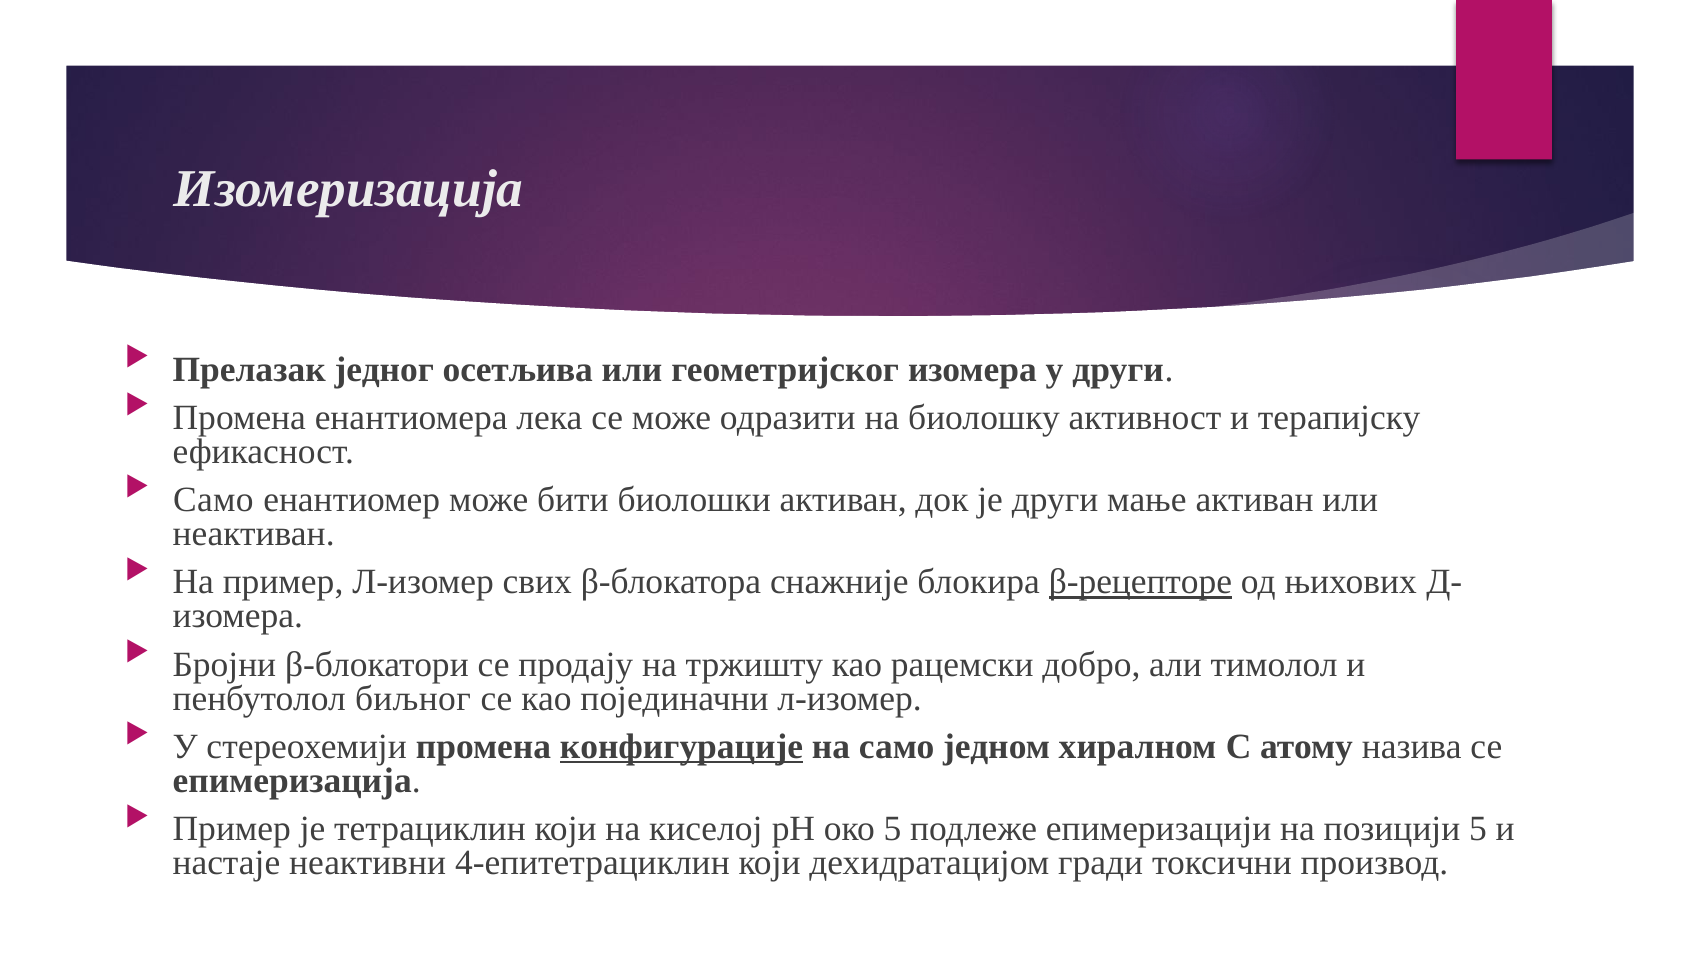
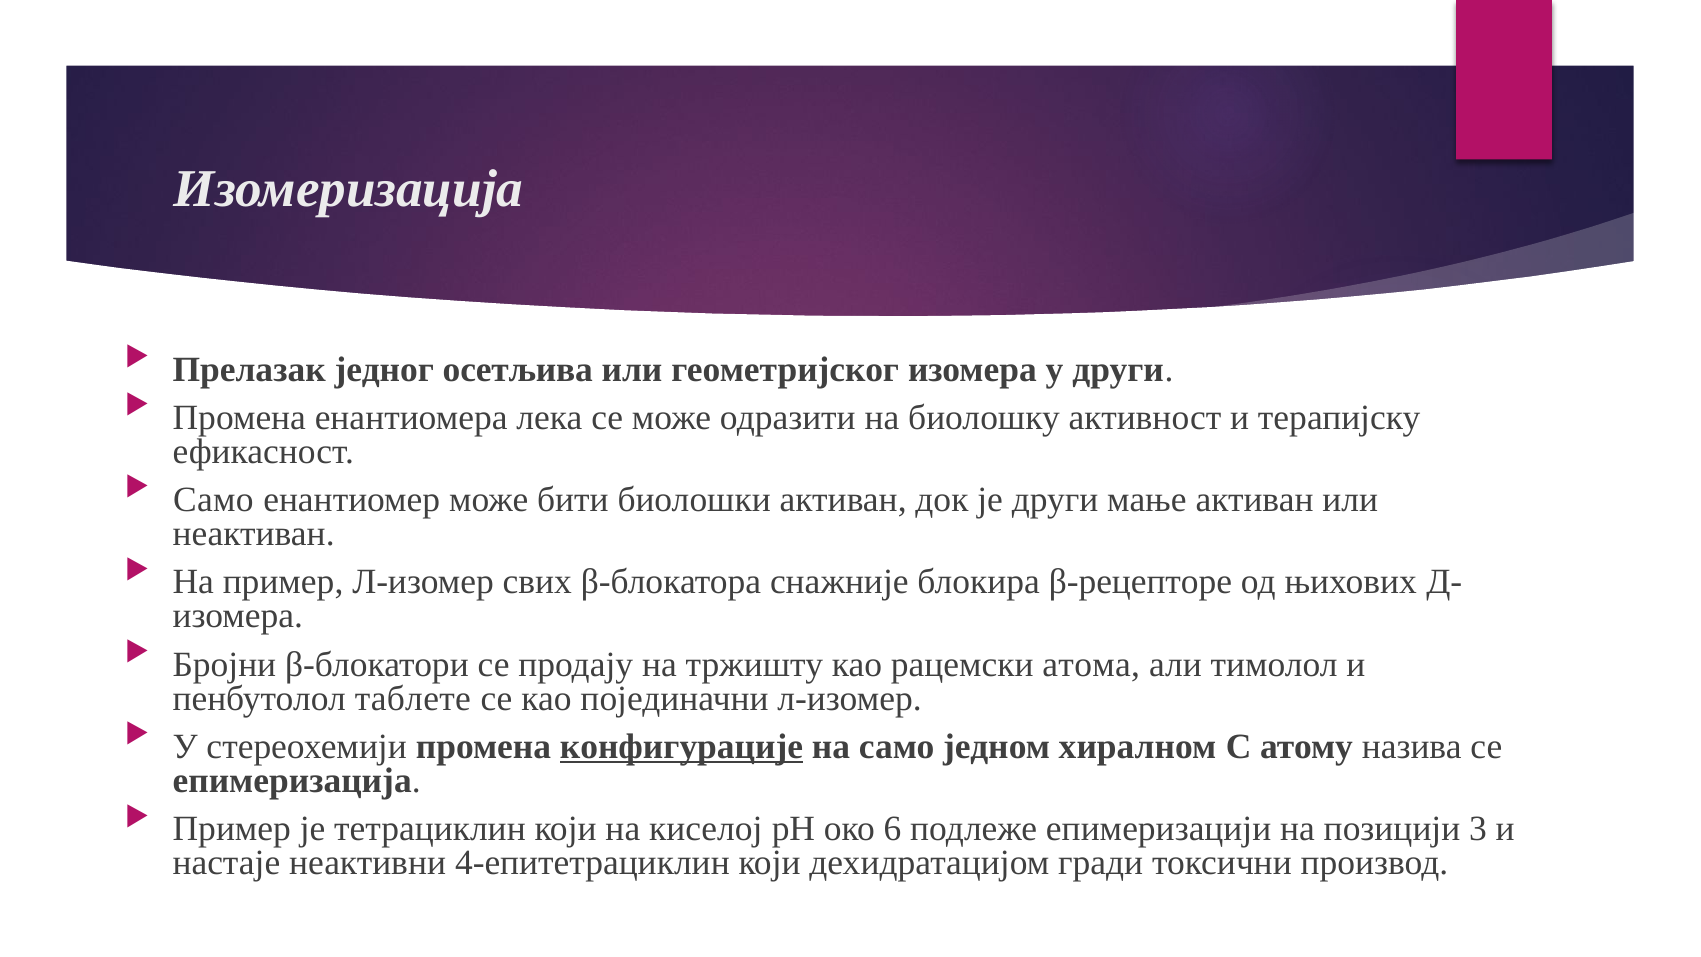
β-рецепторе underline: present -> none (1140, 582)
добро: добро -> атома (1091, 664)
биљног: биљног -> таблете (413, 698)
око 5: 5 -> 6 (893, 829)
позицији 5: 5 -> 3 (1478, 829)
